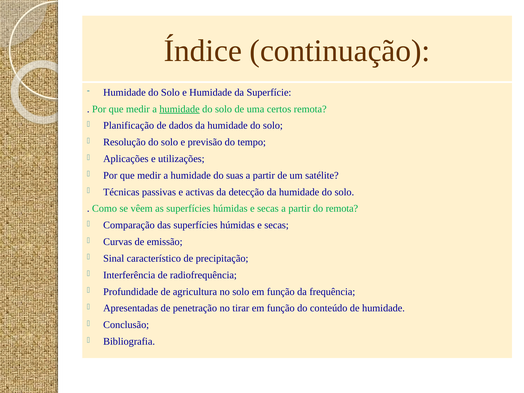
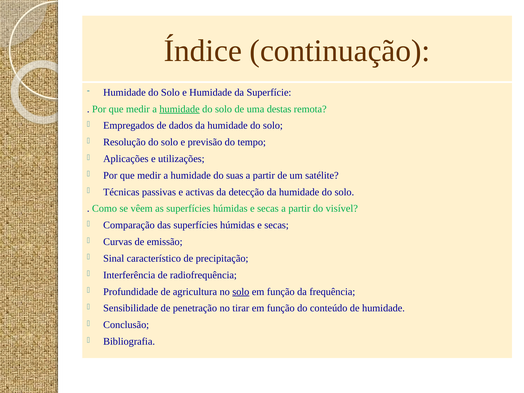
certos: certos -> destas (279, 109)
Planificação: Planificação -> Empregados (129, 126)
do remota: remota -> visível (342, 209)
solo underline: none -> present (241, 292)
Apresentadas: Apresentadas -> Sensibilidade (131, 308)
